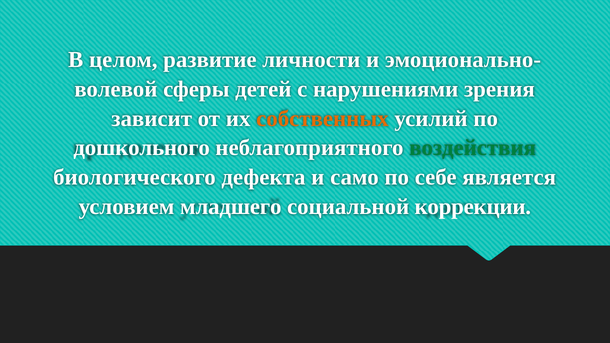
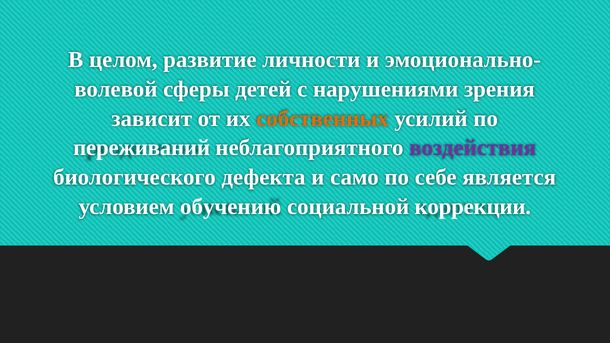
дошкольного: дошкольного -> переживаний (142, 148)
воздействия colour: green -> purple (473, 148)
младшего: младшего -> обучению (231, 207)
